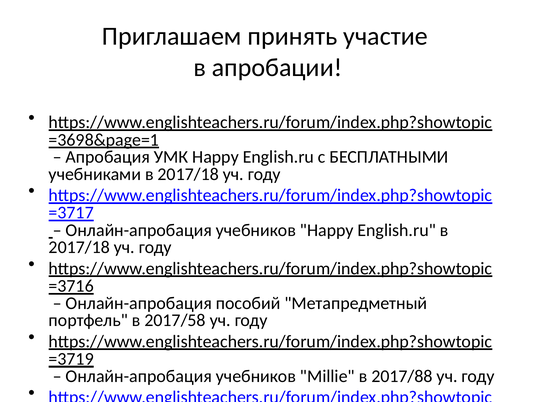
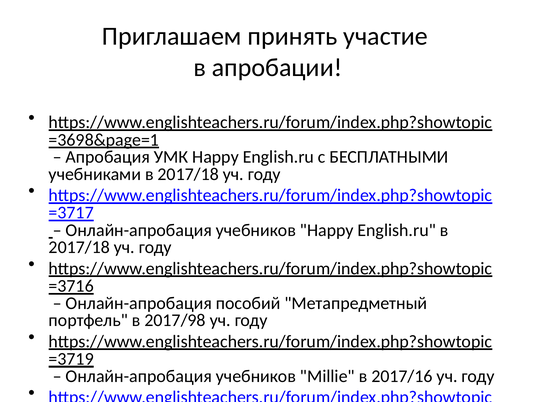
2017/58: 2017/58 -> 2017/98 (175, 320)
2017/88: 2017/88 -> 2017/16 (402, 376)
